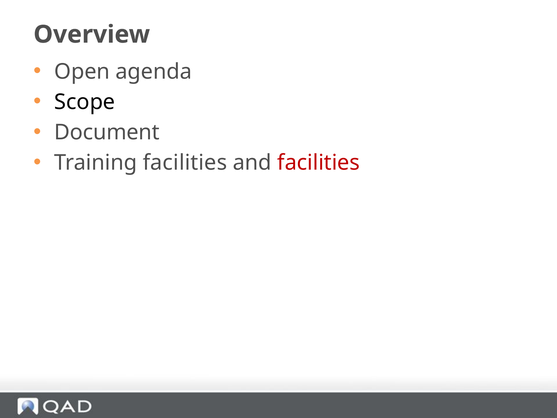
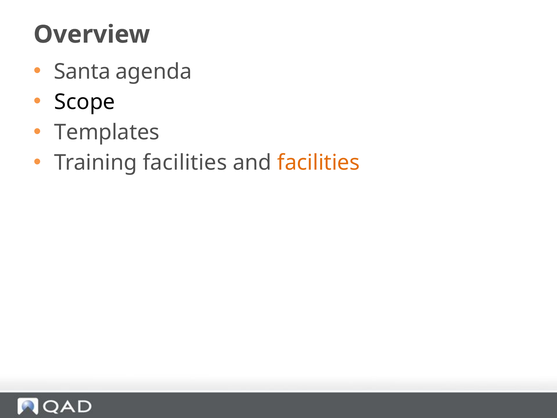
Open: Open -> Santa (82, 72)
Document: Document -> Templates (107, 132)
facilities colour: red -> orange (319, 163)
